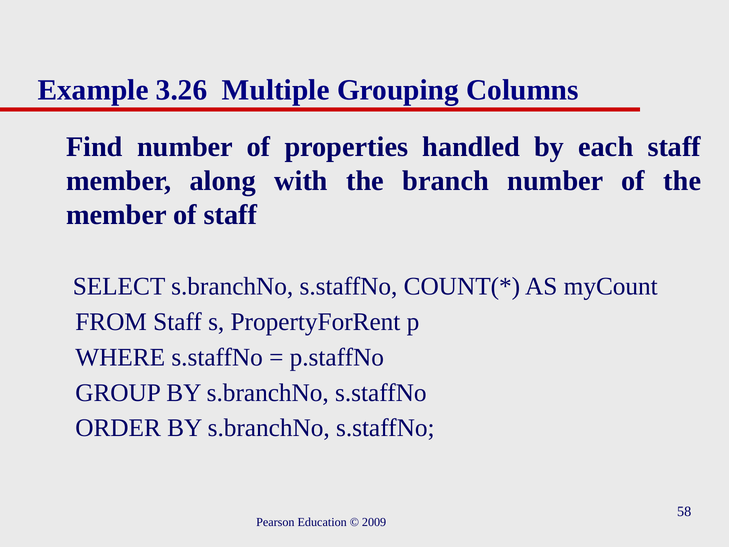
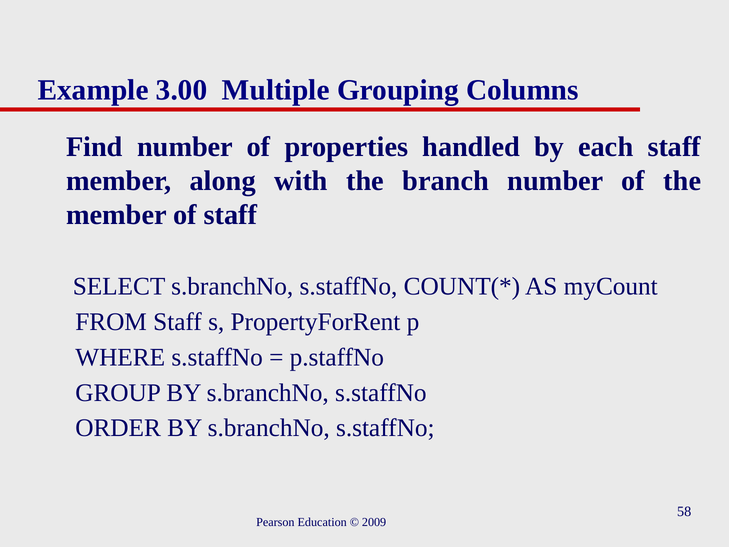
3.26: 3.26 -> 3.00 (182, 90)
